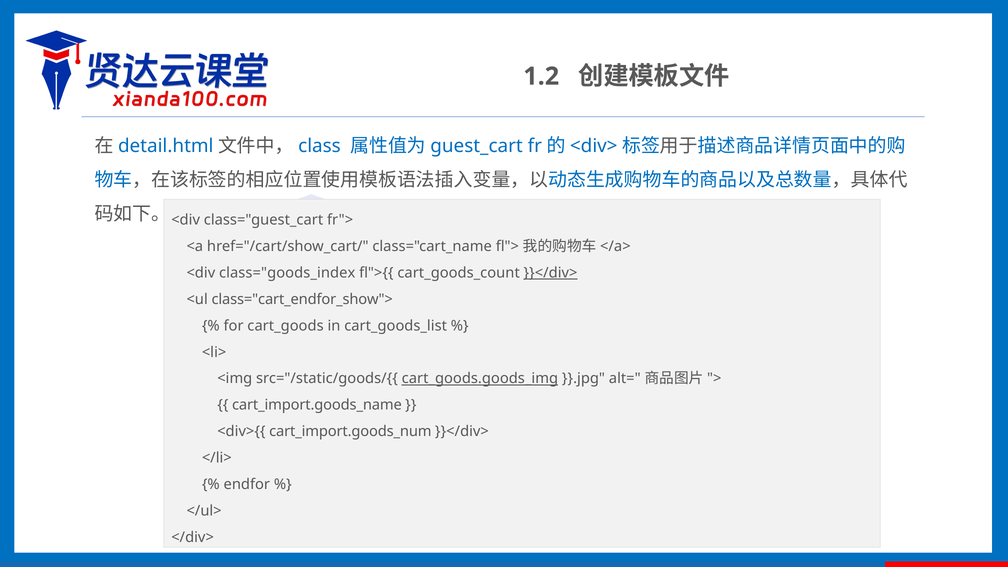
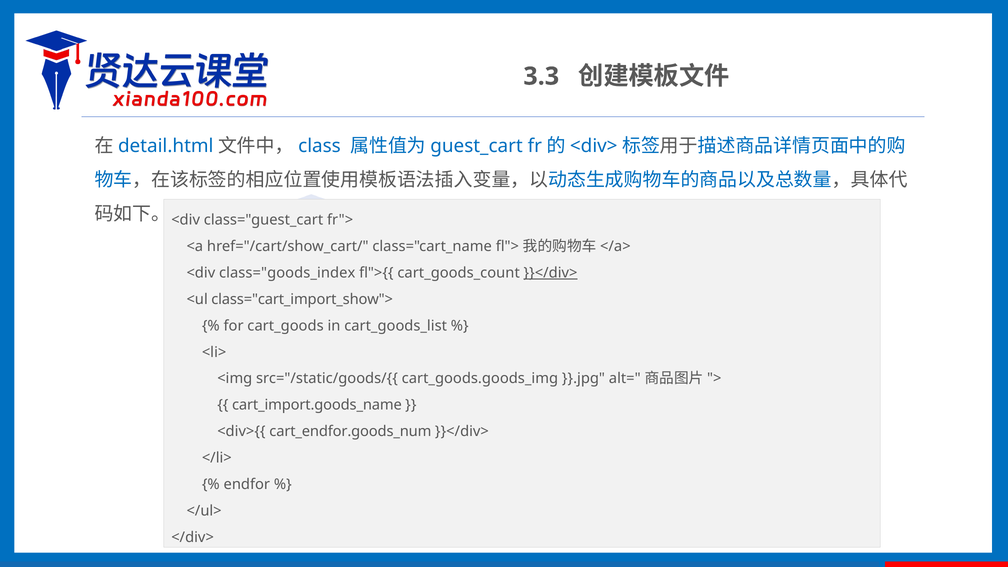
1.2: 1.2 -> 3.3 (541, 76)
class="cart_endfor_show">: class="cart_endfor_show"> -> class="cart_import_show"> (302, 299)
cart_goods.goods_img underline: present -> none (480, 379)
cart_import.goods_num: cart_import.goods_num -> cart_endfor.goods_num (350, 432)
